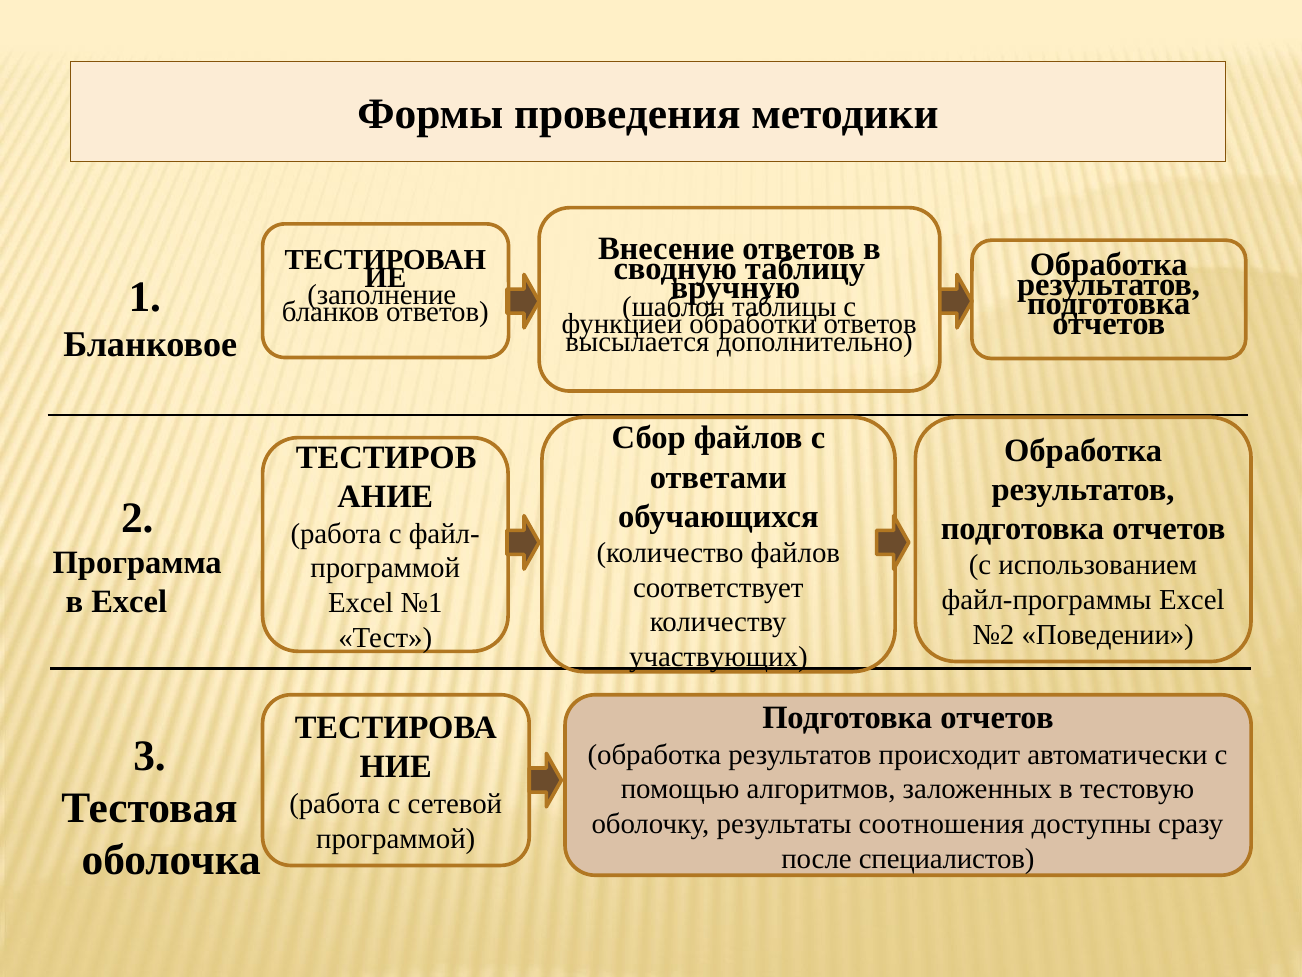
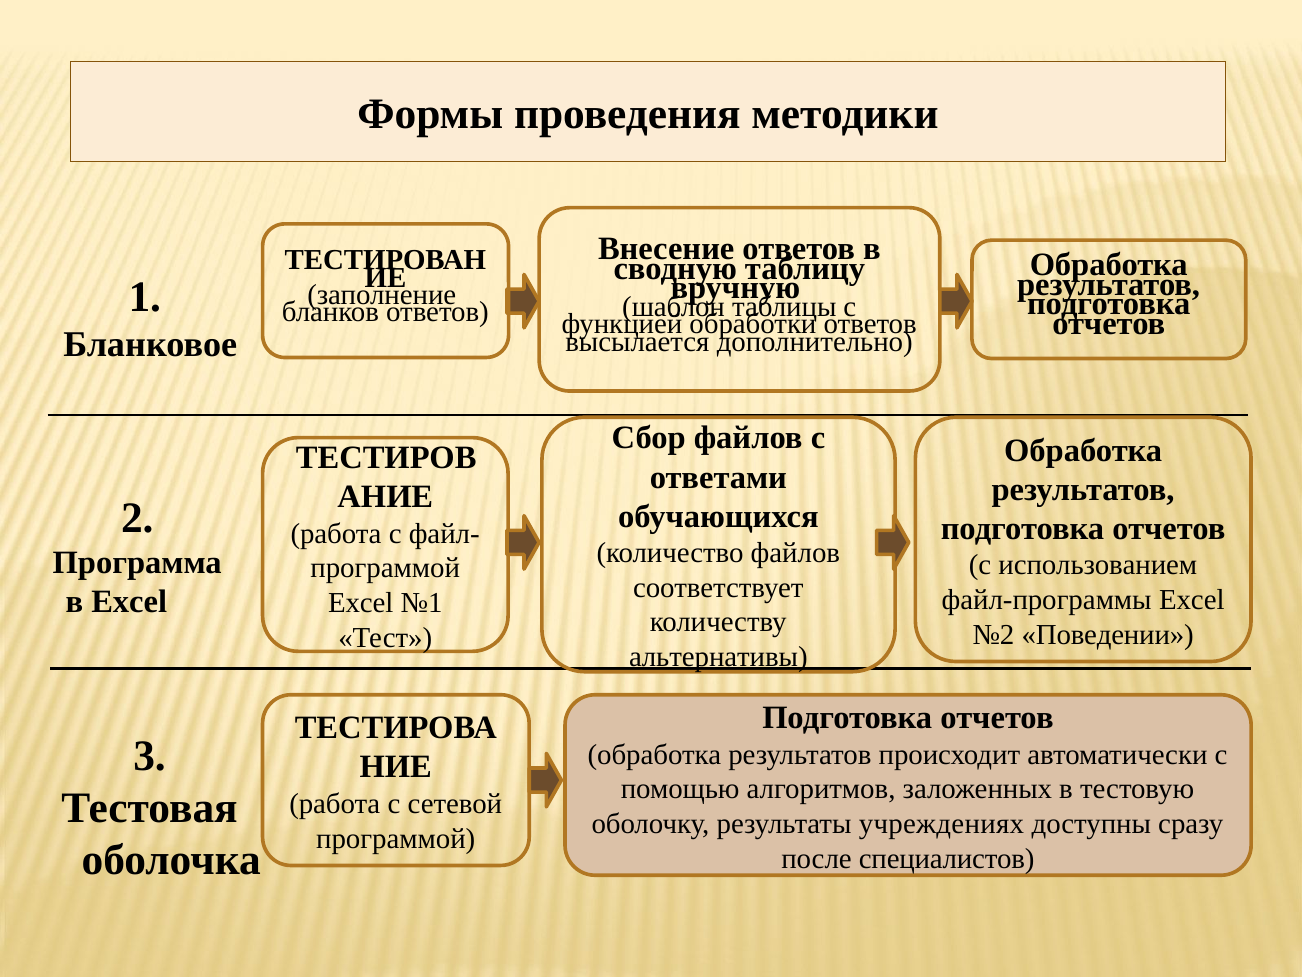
участвующих: участвующих -> альтернативы (718, 657)
соотношения: соотношения -> учреждениях (941, 823)
